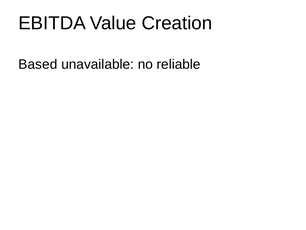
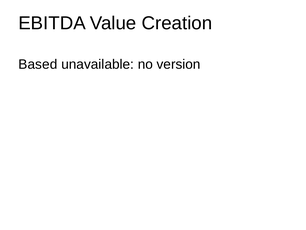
reliable: reliable -> version (179, 64)
